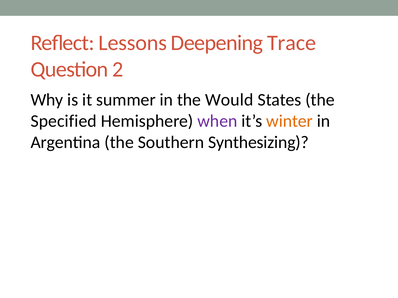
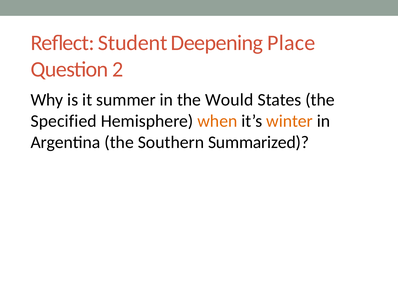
Lessons: Lessons -> Student (133, 43)
Trace: Trace -> Place (291, 43)
when colour: purple -> orange (217, 121)
Synthesizing: Synthesizing -> Summarized (259, 143)
